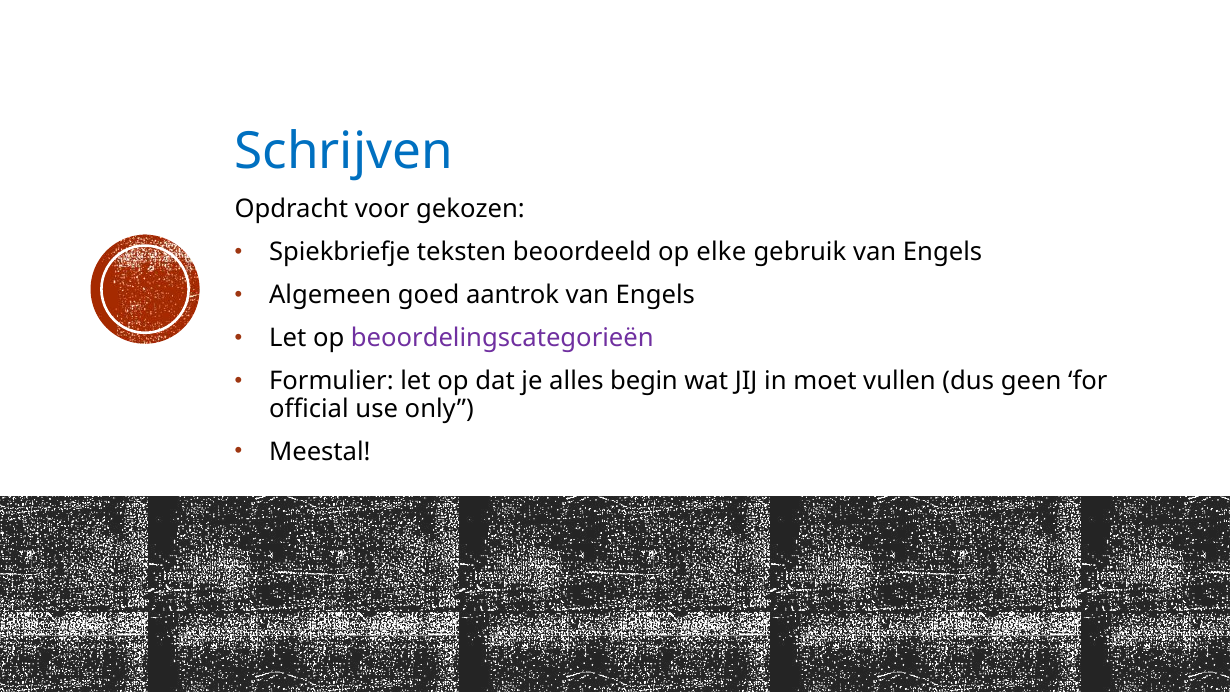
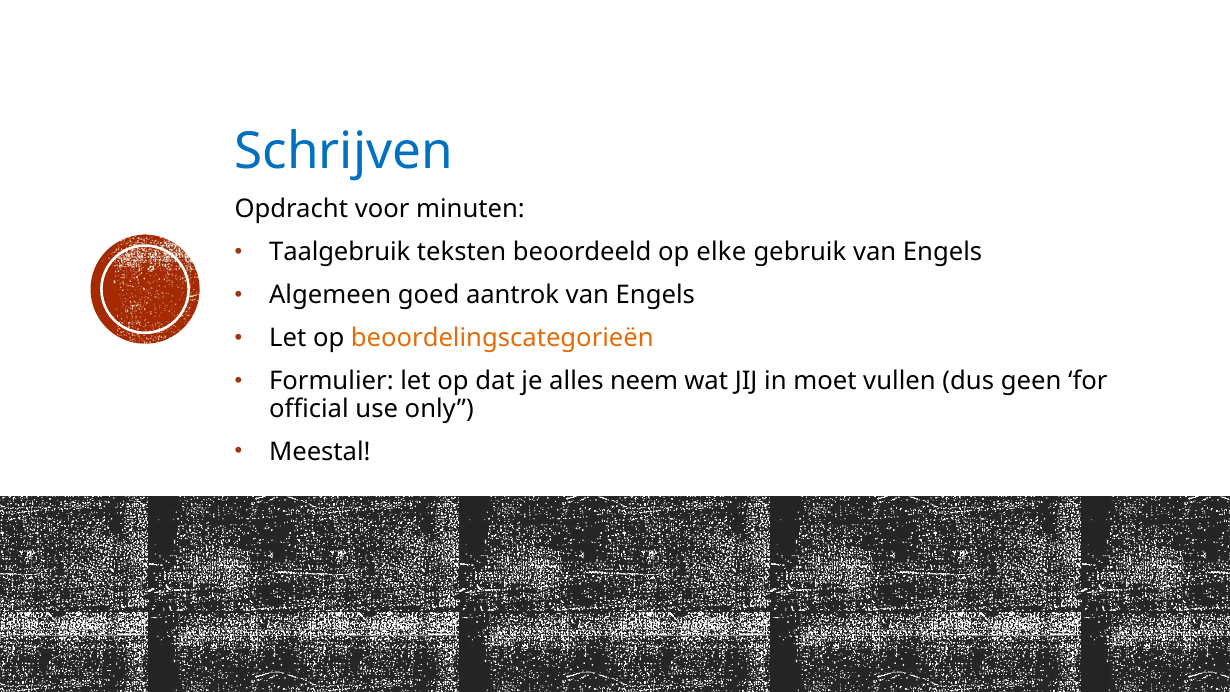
gekozen: gekozen -> minuten (470, 209)
Spiekbriefje: Spiekbriefje -> Taalgebruik (340, 252)
beoordelingscategorieën colour: purple -> orange (502, 338)
begin: begin -> neem (644, 381)
